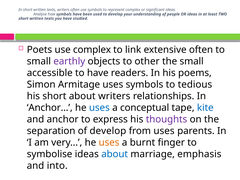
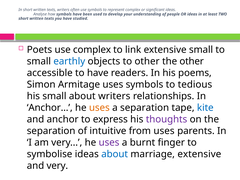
extensive often: often -> small (201, 50)
earthly colour: purple -> blue (69, 61)
the small: small -> other (192, 61)
his short: short -> small (54, 96)
uses colour: blue -> orange (99, 108)
a conceptual: conceptual -> separation (145, 108)
of develop: develop -> intuitive (108, 131)
uses colour: orange -> purple (109, 142)
marriage emphasis: emphasis -> extensive (199, 154)
and into: into -> very (57, 166)
